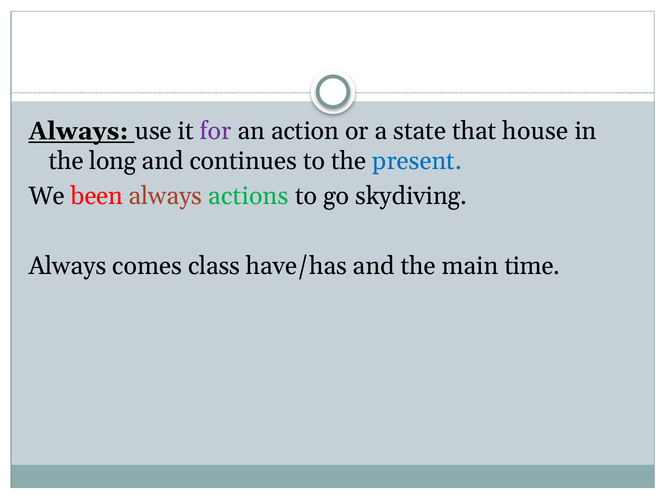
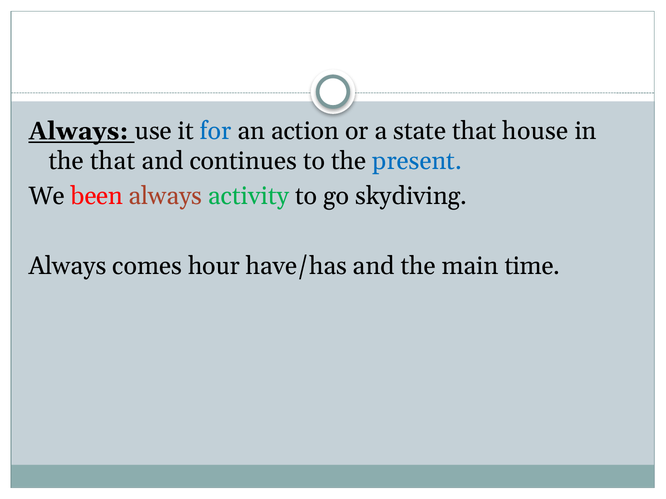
for colour: purple -> blue (216, 131)
the long: long -> that (113, 161)
actions: actions -> activity (249, 196)
class: class -> hour (214, 266)
